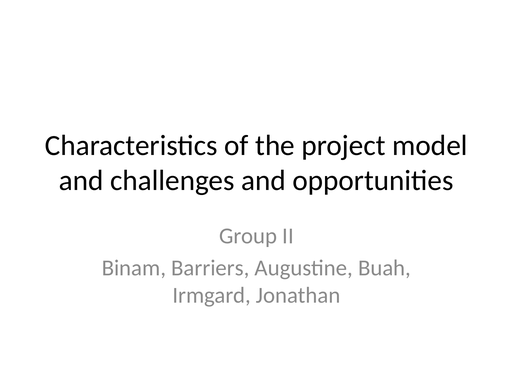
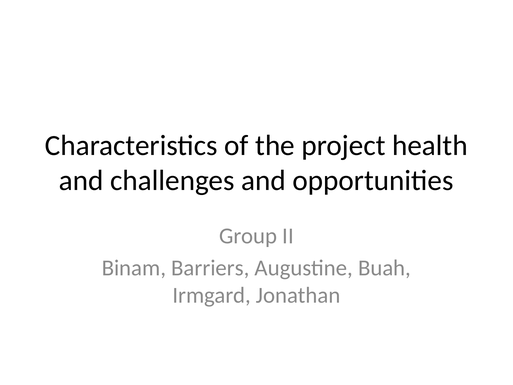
model: model -> health (430, 145)
